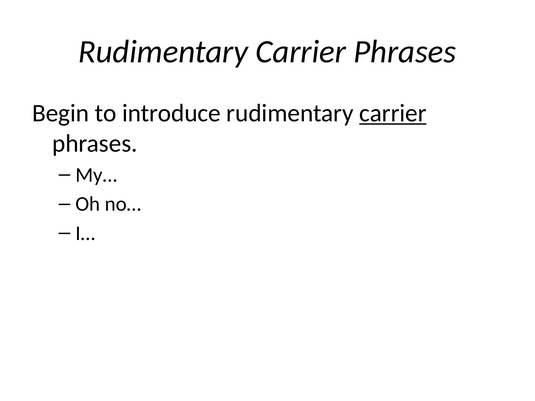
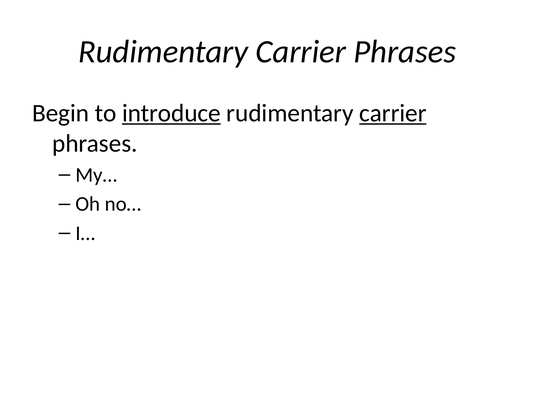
introduce underline: none -> present (171, 113)
